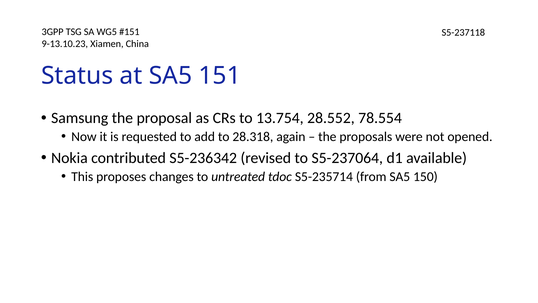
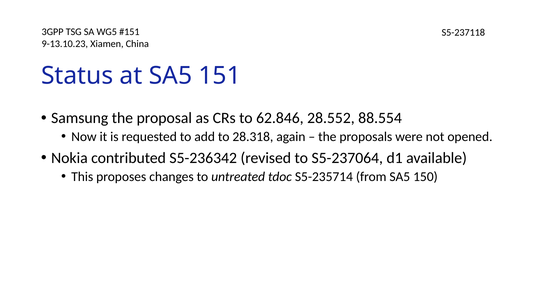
13.754: 13.754 -> 62.846 (280, 118)
78.554: 78.554 -> 88.554 (380, 118)
